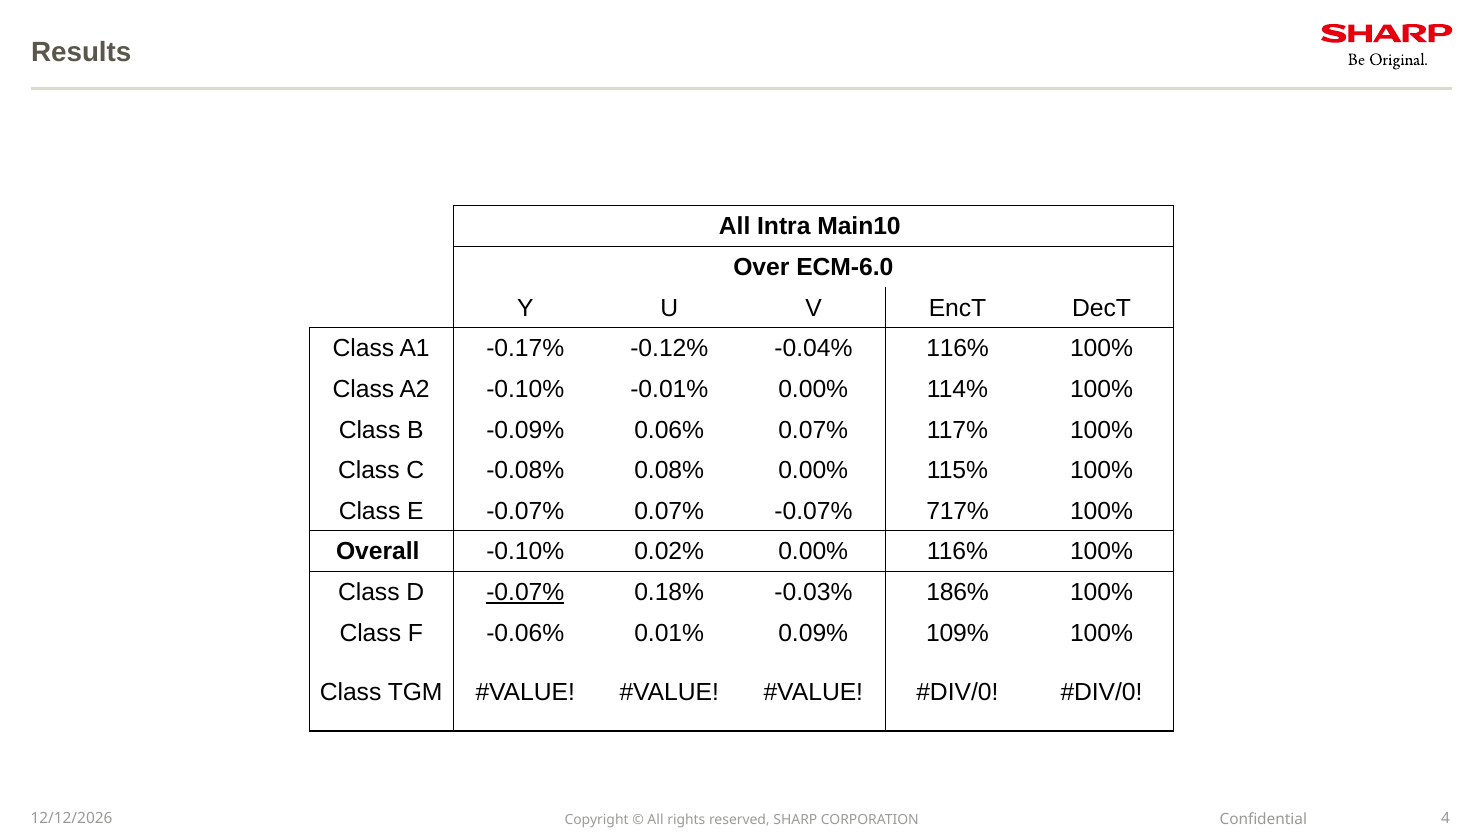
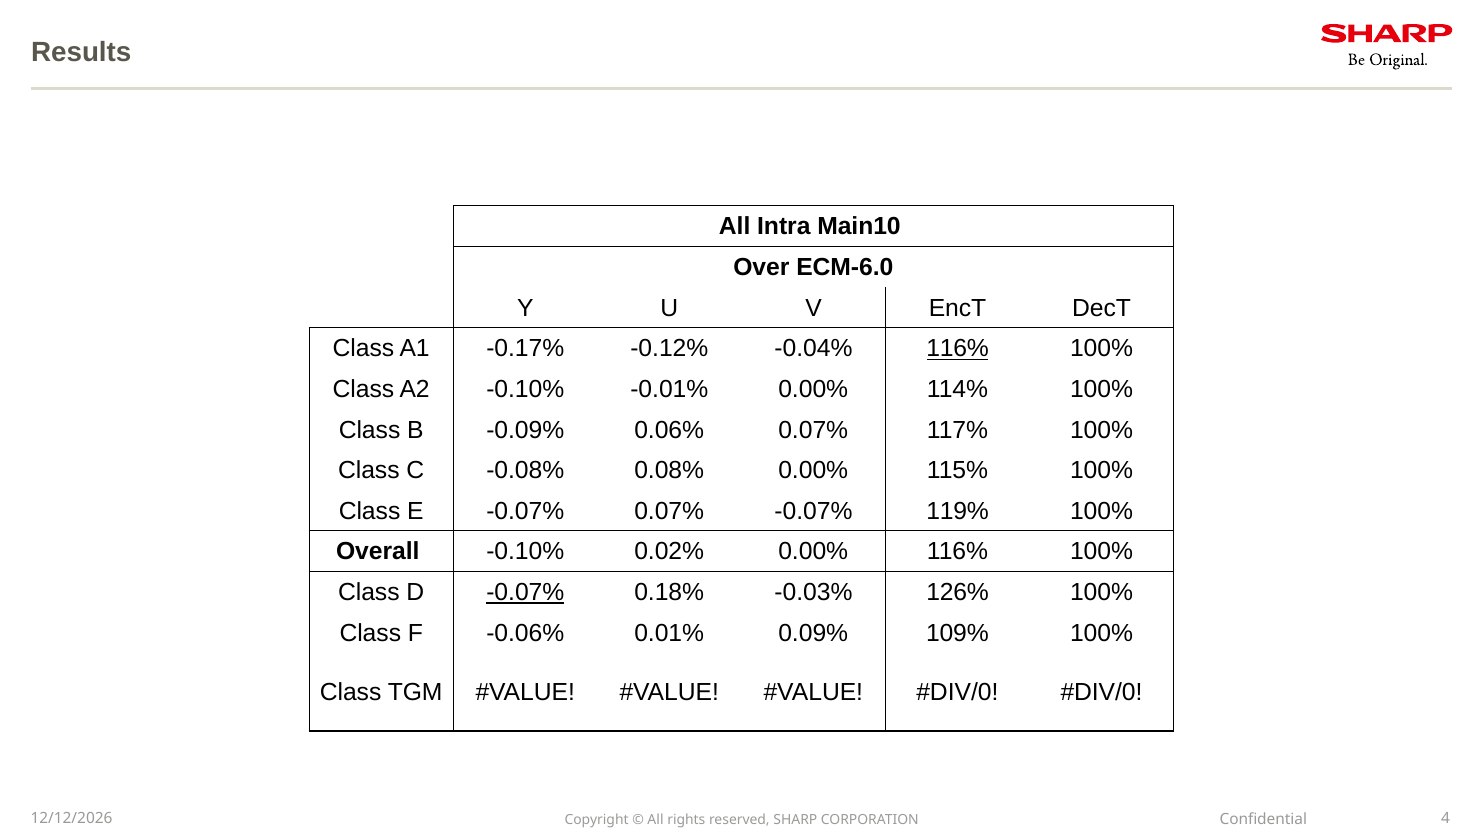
116% underline: none -> present (958, 349)
717%: 717% -> 119% (958, 511)
186%: 186% -> 126% (958, 593)
